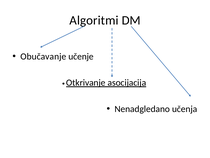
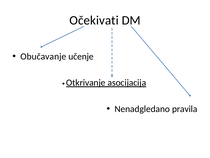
Algoritmi: Algoritmi -> Očekivati (94, 20)
učenja: učenja -> pravila (185, 109)
